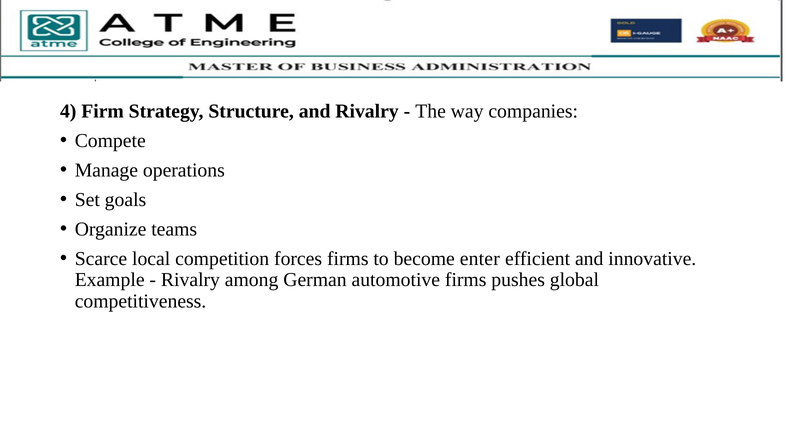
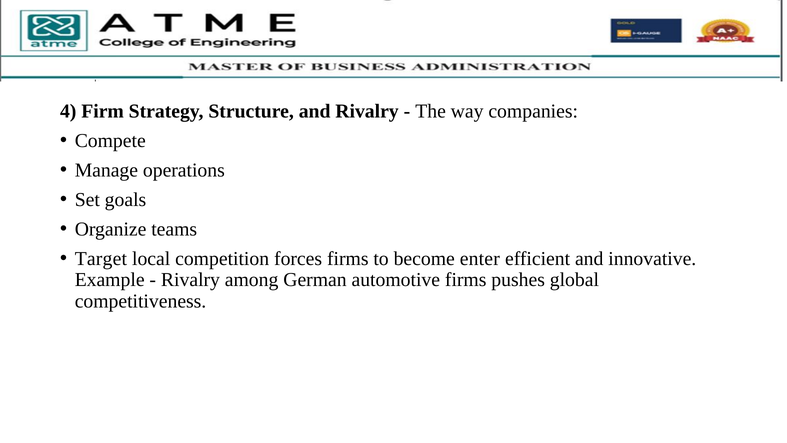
Scarce: Scarce -> Target (101, 258)
